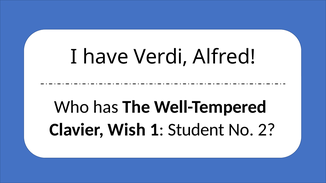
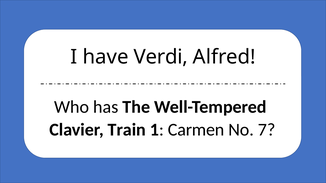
Wish: Wish -> Train (127, 130)
Student: Student -> Carmen (196, 130)
2: 2 -> 7 (267, 130)
